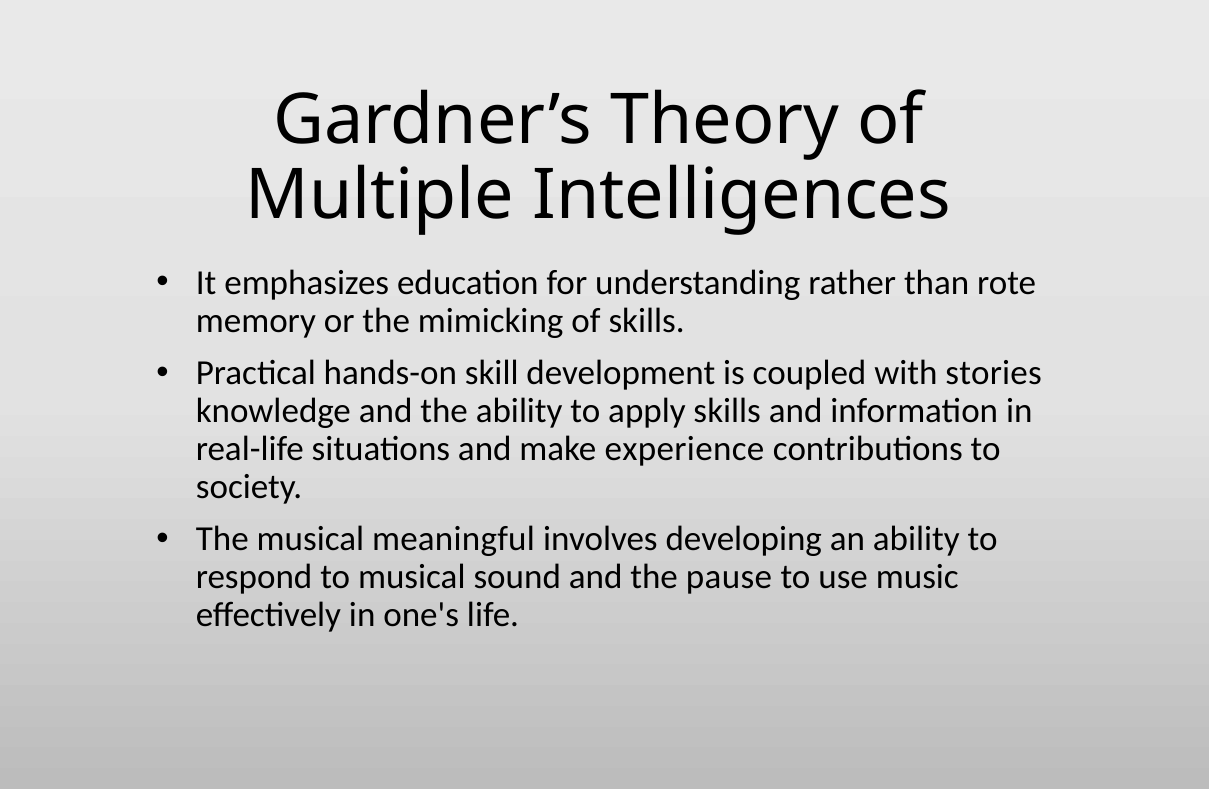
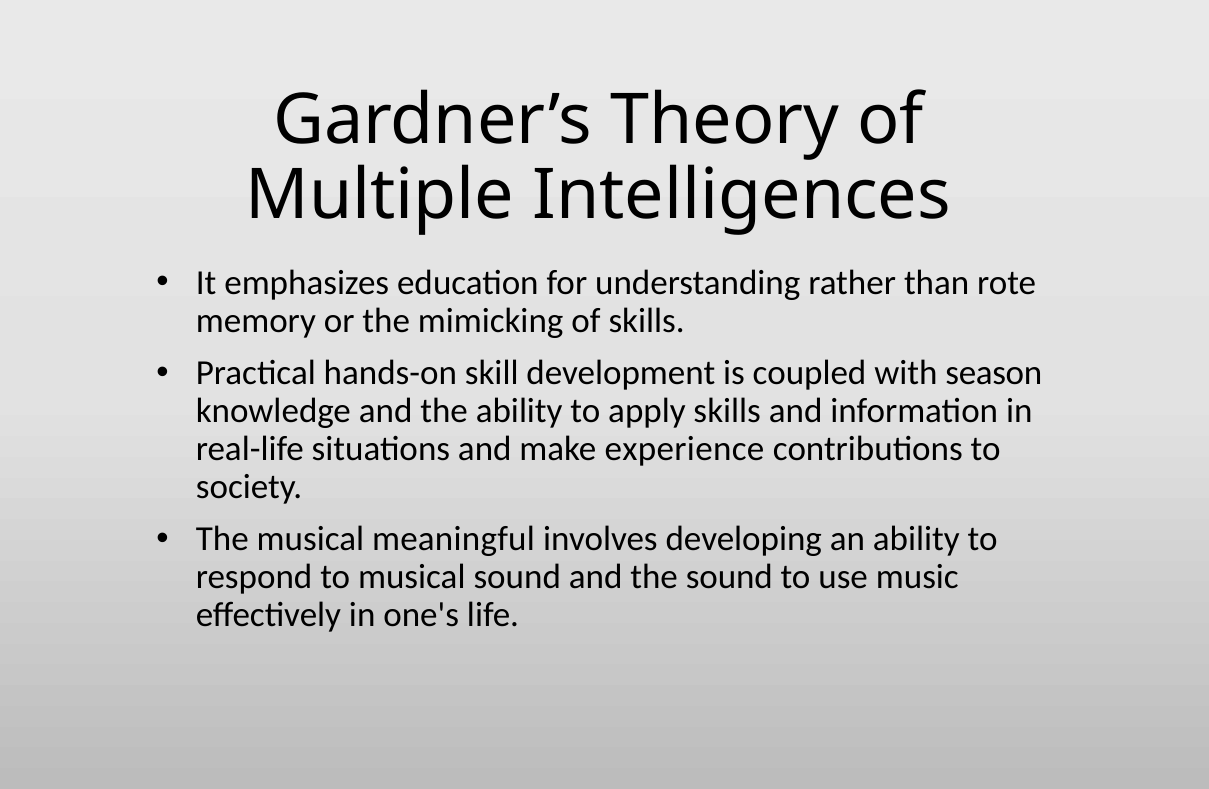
stories: stories -> season (994, 373)
the pause: pause -> sound (729, 576)
